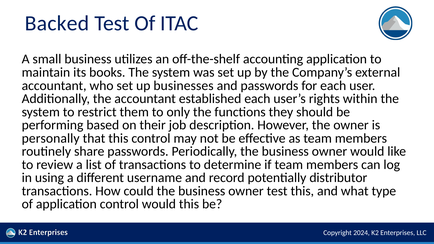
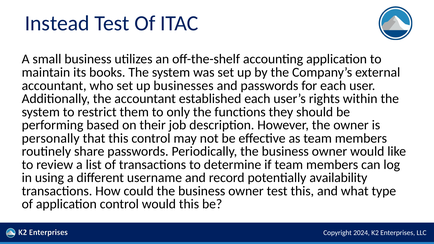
Backed: Backed -> Instead (57, 23)
distributor: distributor -> availability (338, 178)
